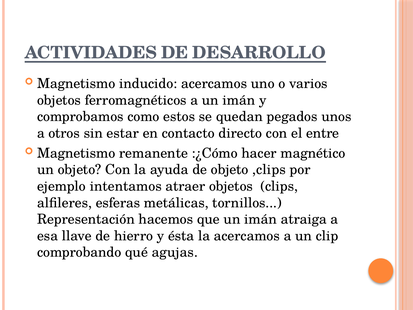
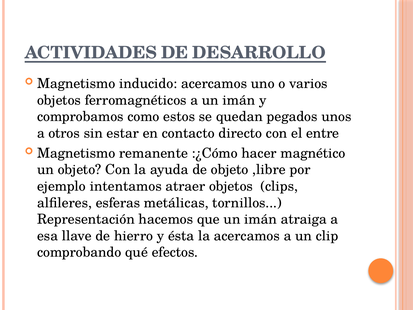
,clips: ,clips -> ,libre (269, 170)
agujas: agujas -> efectos (175, 252)
